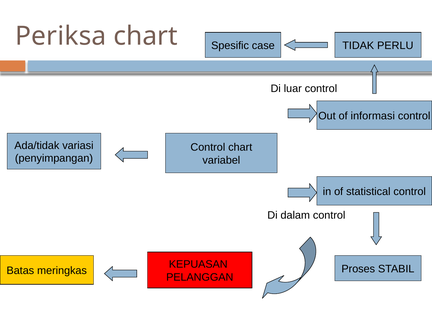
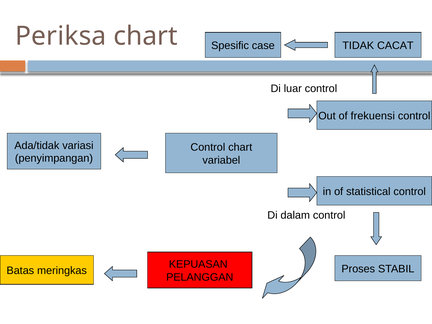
PERLU: PERLU -> CACAT (395, 46)
informasi: informasi -> frekuensi (373, 116)
